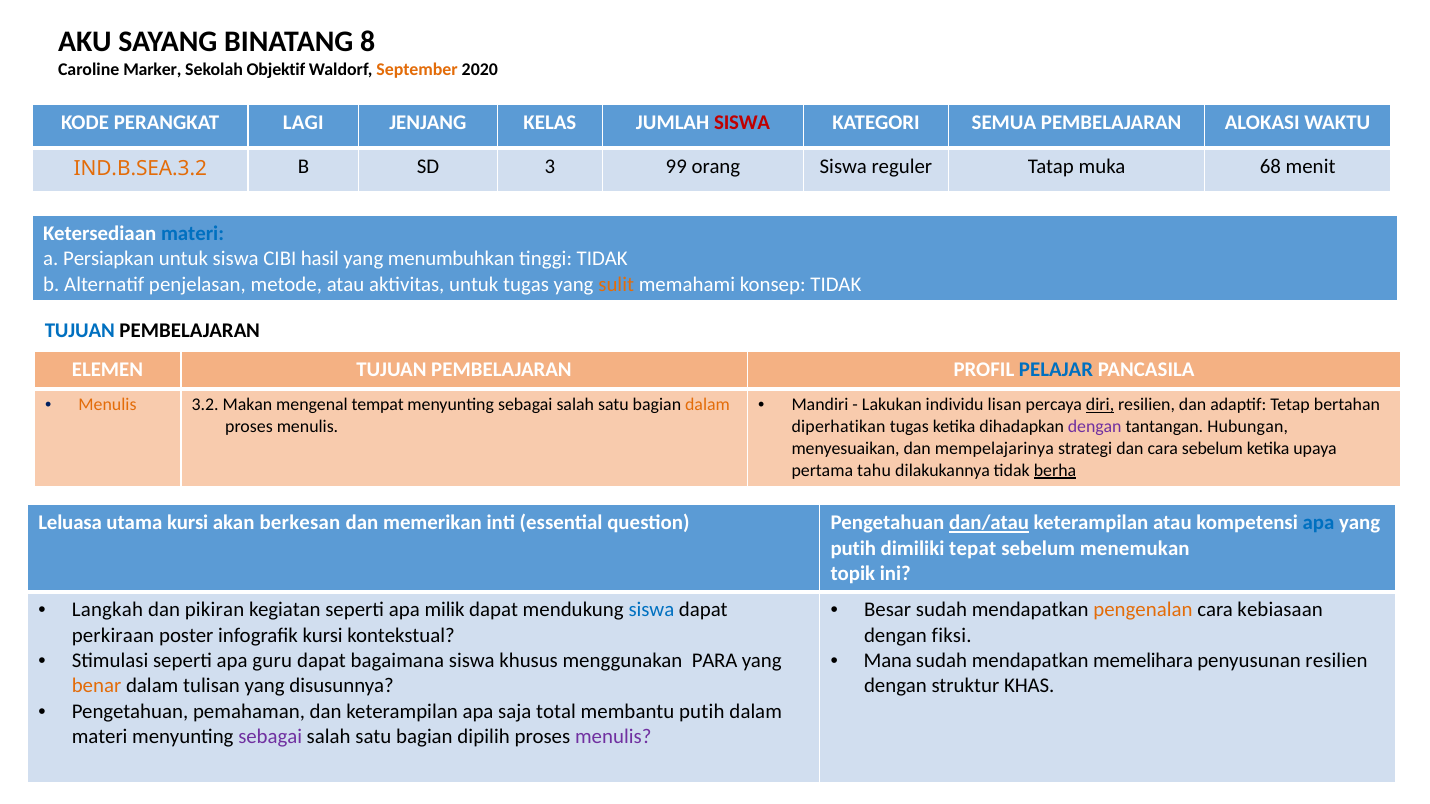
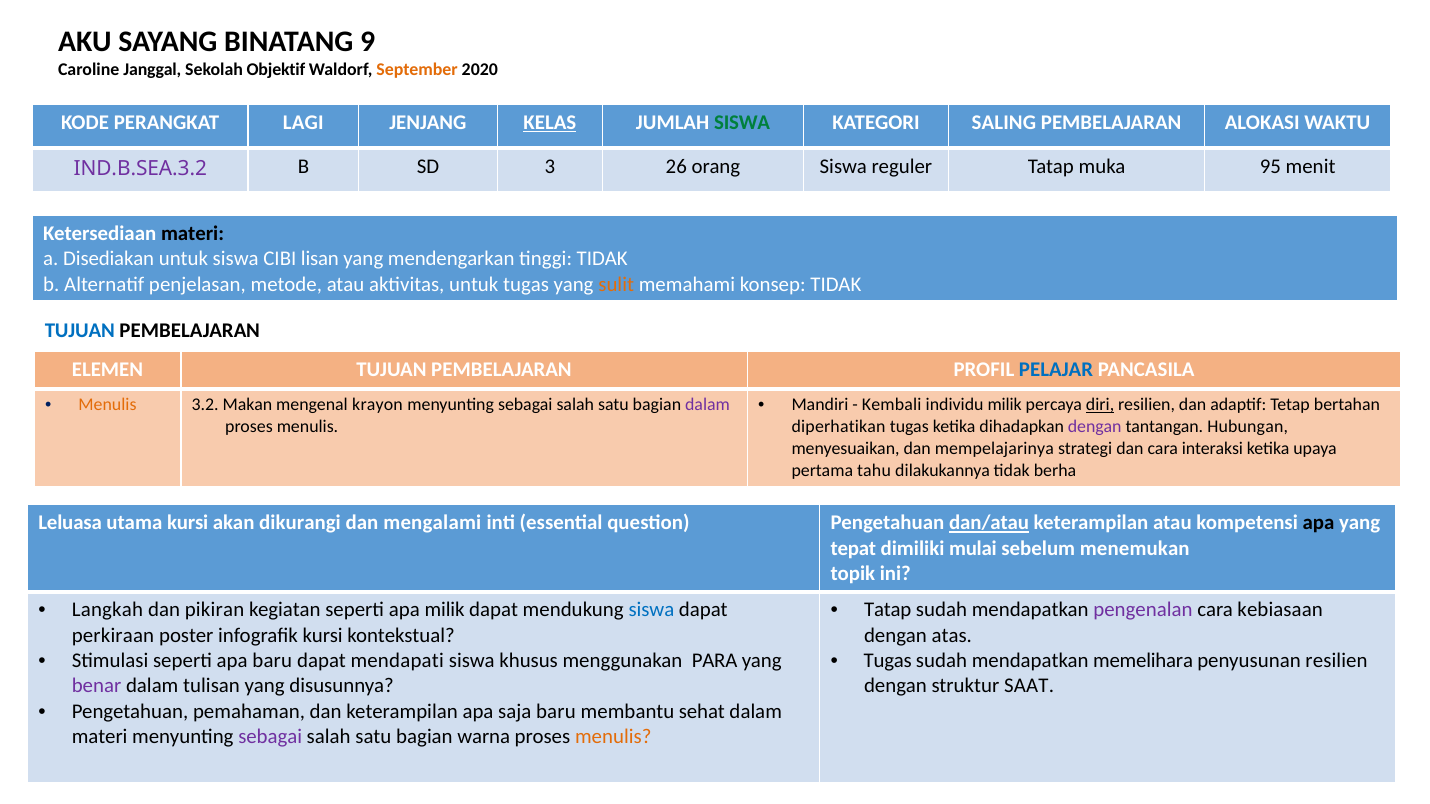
8: 8 -> 9 (368, 42)
Marker: Marker -> Janggal (152, 70)
KELAS underline: none -> present (550, 123)
SISWA colour: red -> green (742, 123)
SEMUA: SEMUA -> SALING (1004, 123)
IND.B.SEA.3.2 colour: orange -> purple (140, 169)
99: 99 -> 26 (676, 166)
68: 68 -> 95 (1270, 166)
materi colour: blue -> black (193, 234)
Persiapkan: Persiapkan -> Disediakan (109, 259)
hasil: hasil -> lisan (320, 259)
menumbuhkan: menumbuhkan -> mendengarkan (451, 259)
tempat: tempat -> krayon (378, 405)
dalam colour: orange -> purple (708, 405)
Lakukan: Lakukan -> Kembali (892, 405)
individu lisan: lisan -> milik (1005, 405)
cara sebelum: sebelum -> interaksi (1212, 449)
berha underline: present -> none (1055, 471)
berkesan: berkesan -> dikurangi (300, 523)
memerikan: memerikan -> mengalami (432, 523)
apa colour: blue -> black (1319, 523)
putih: putih -> tepat (853, 549)
tepat: tepat -> mulai (973, 549)
Besar: Besar -> Tatap (888, 610)
pengenalan colour: orange -> purple (1143, 610)
fiksi: fiksi -> atas (952, 636)
apa guru: guru -> baru (272, 661)
bagaimana: bagaimana -> mendapati (397, 661)
Mana: Mana -> Tugas (888, 661)
benar colour: orange -> purple (97, 686)
KHAS: KHAS -> SAAT (1029, 686)
saja total: total -> baru (556, 712)
membantu putih: putih -> sehat (702, 712)
dipilih: dipilih -> warna (484, 737)
menulis colour: purple -> orange (613, 737)
